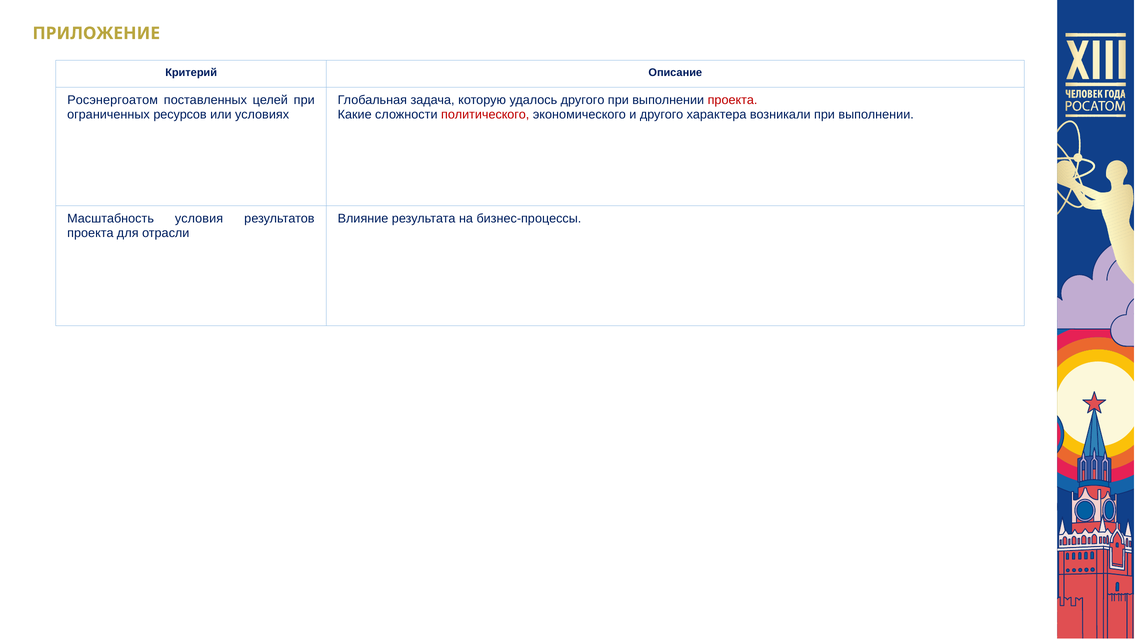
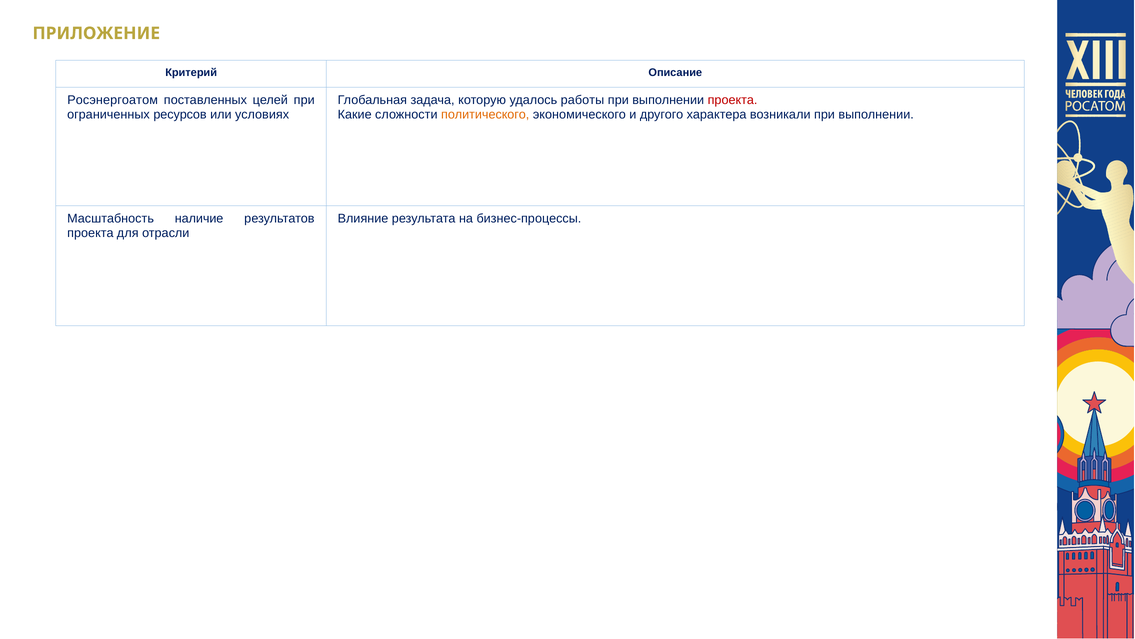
удалось другого: другого -> работы (582, 100)
политического colour: red -> orange (485, 114)
условия: условия -> наличие (199, 219)
